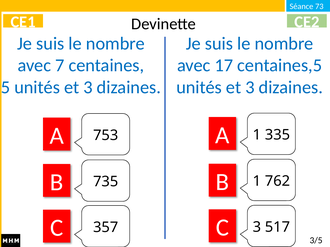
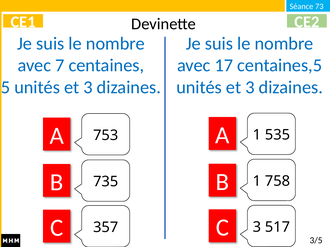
335: 335 -> 535 (277, 135)
762: 762 -> 758 (277, 181)
